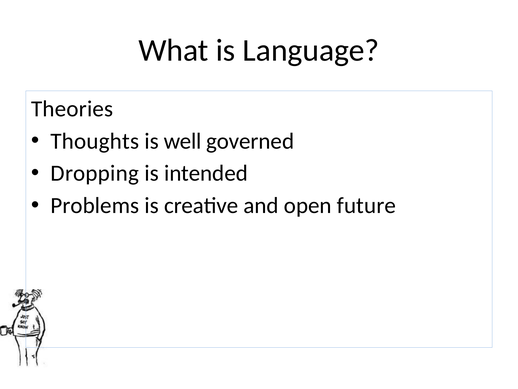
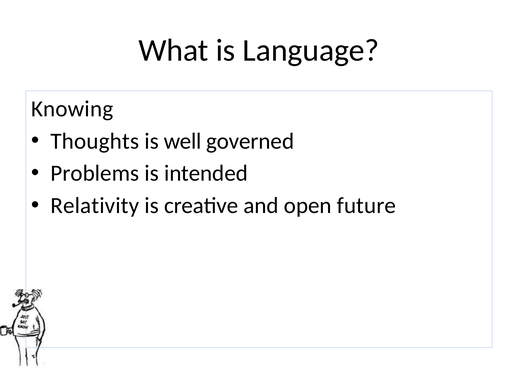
Theories: Theories -> Knowing (72, 109)
Dropping: Dropping -> Problems (95, 173)
Problems: Problems -> Relativity (95, 205)
